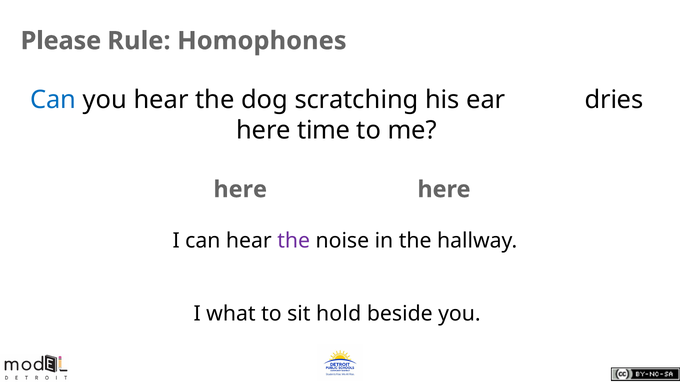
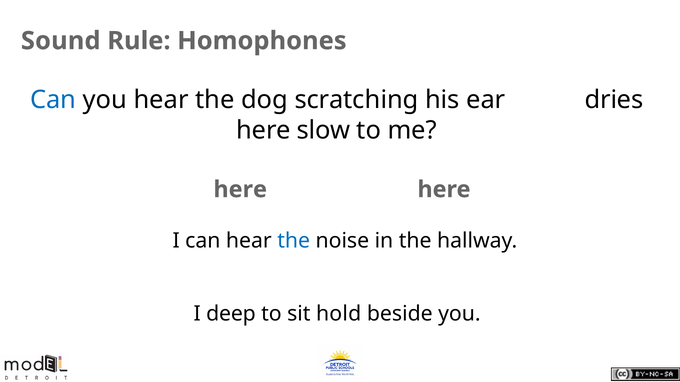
Please: Please -> Sound (61, 41)
time: time -> slow (324, 131)
the colour: purple -> blue (294, 241)
what: what -> deep (231, 314)
